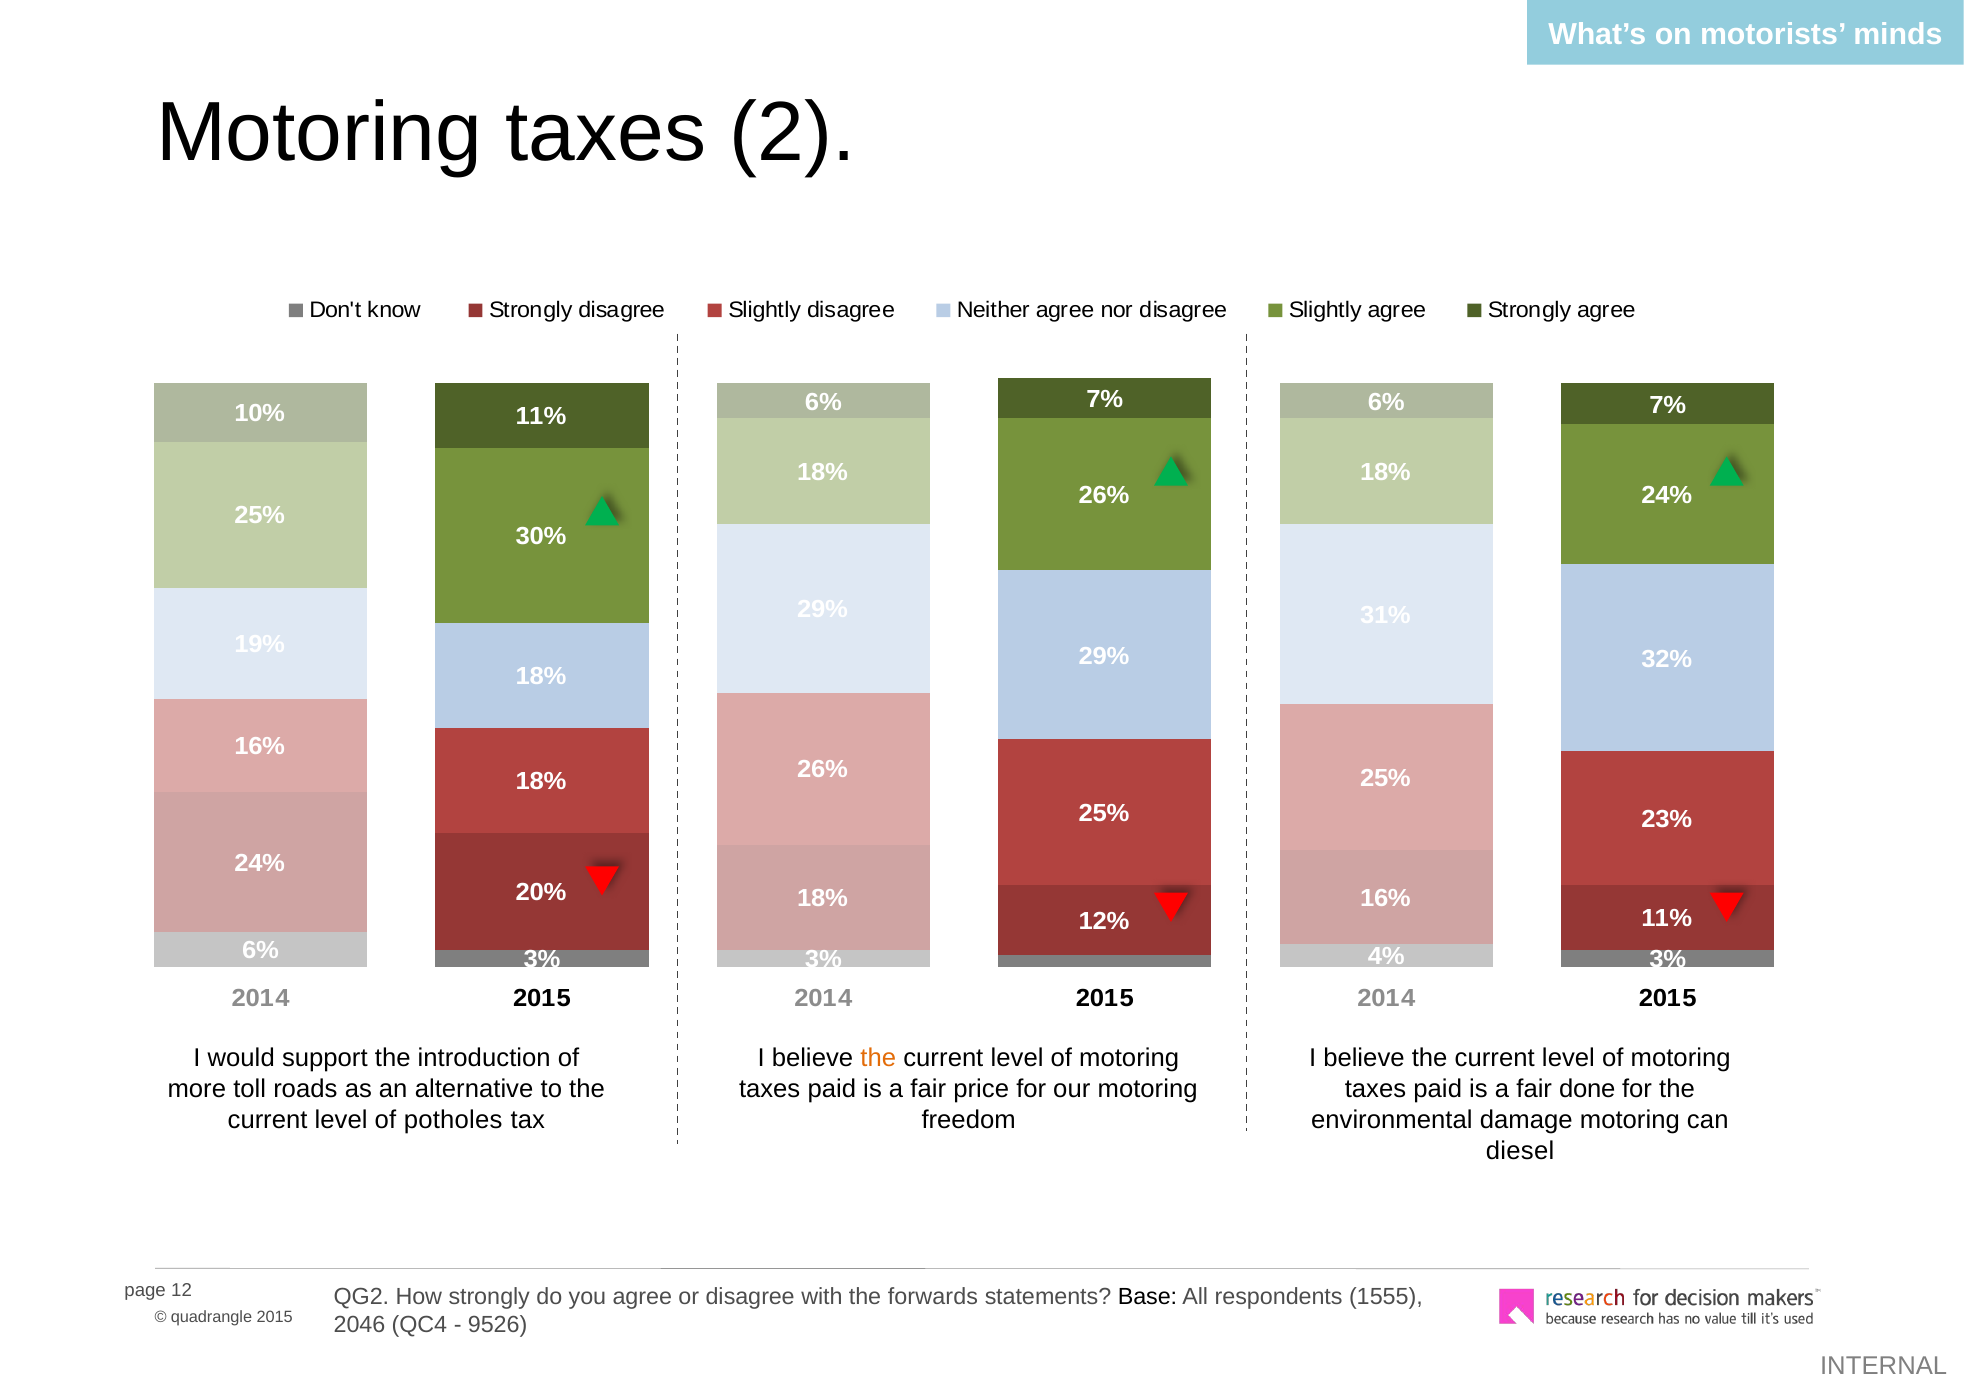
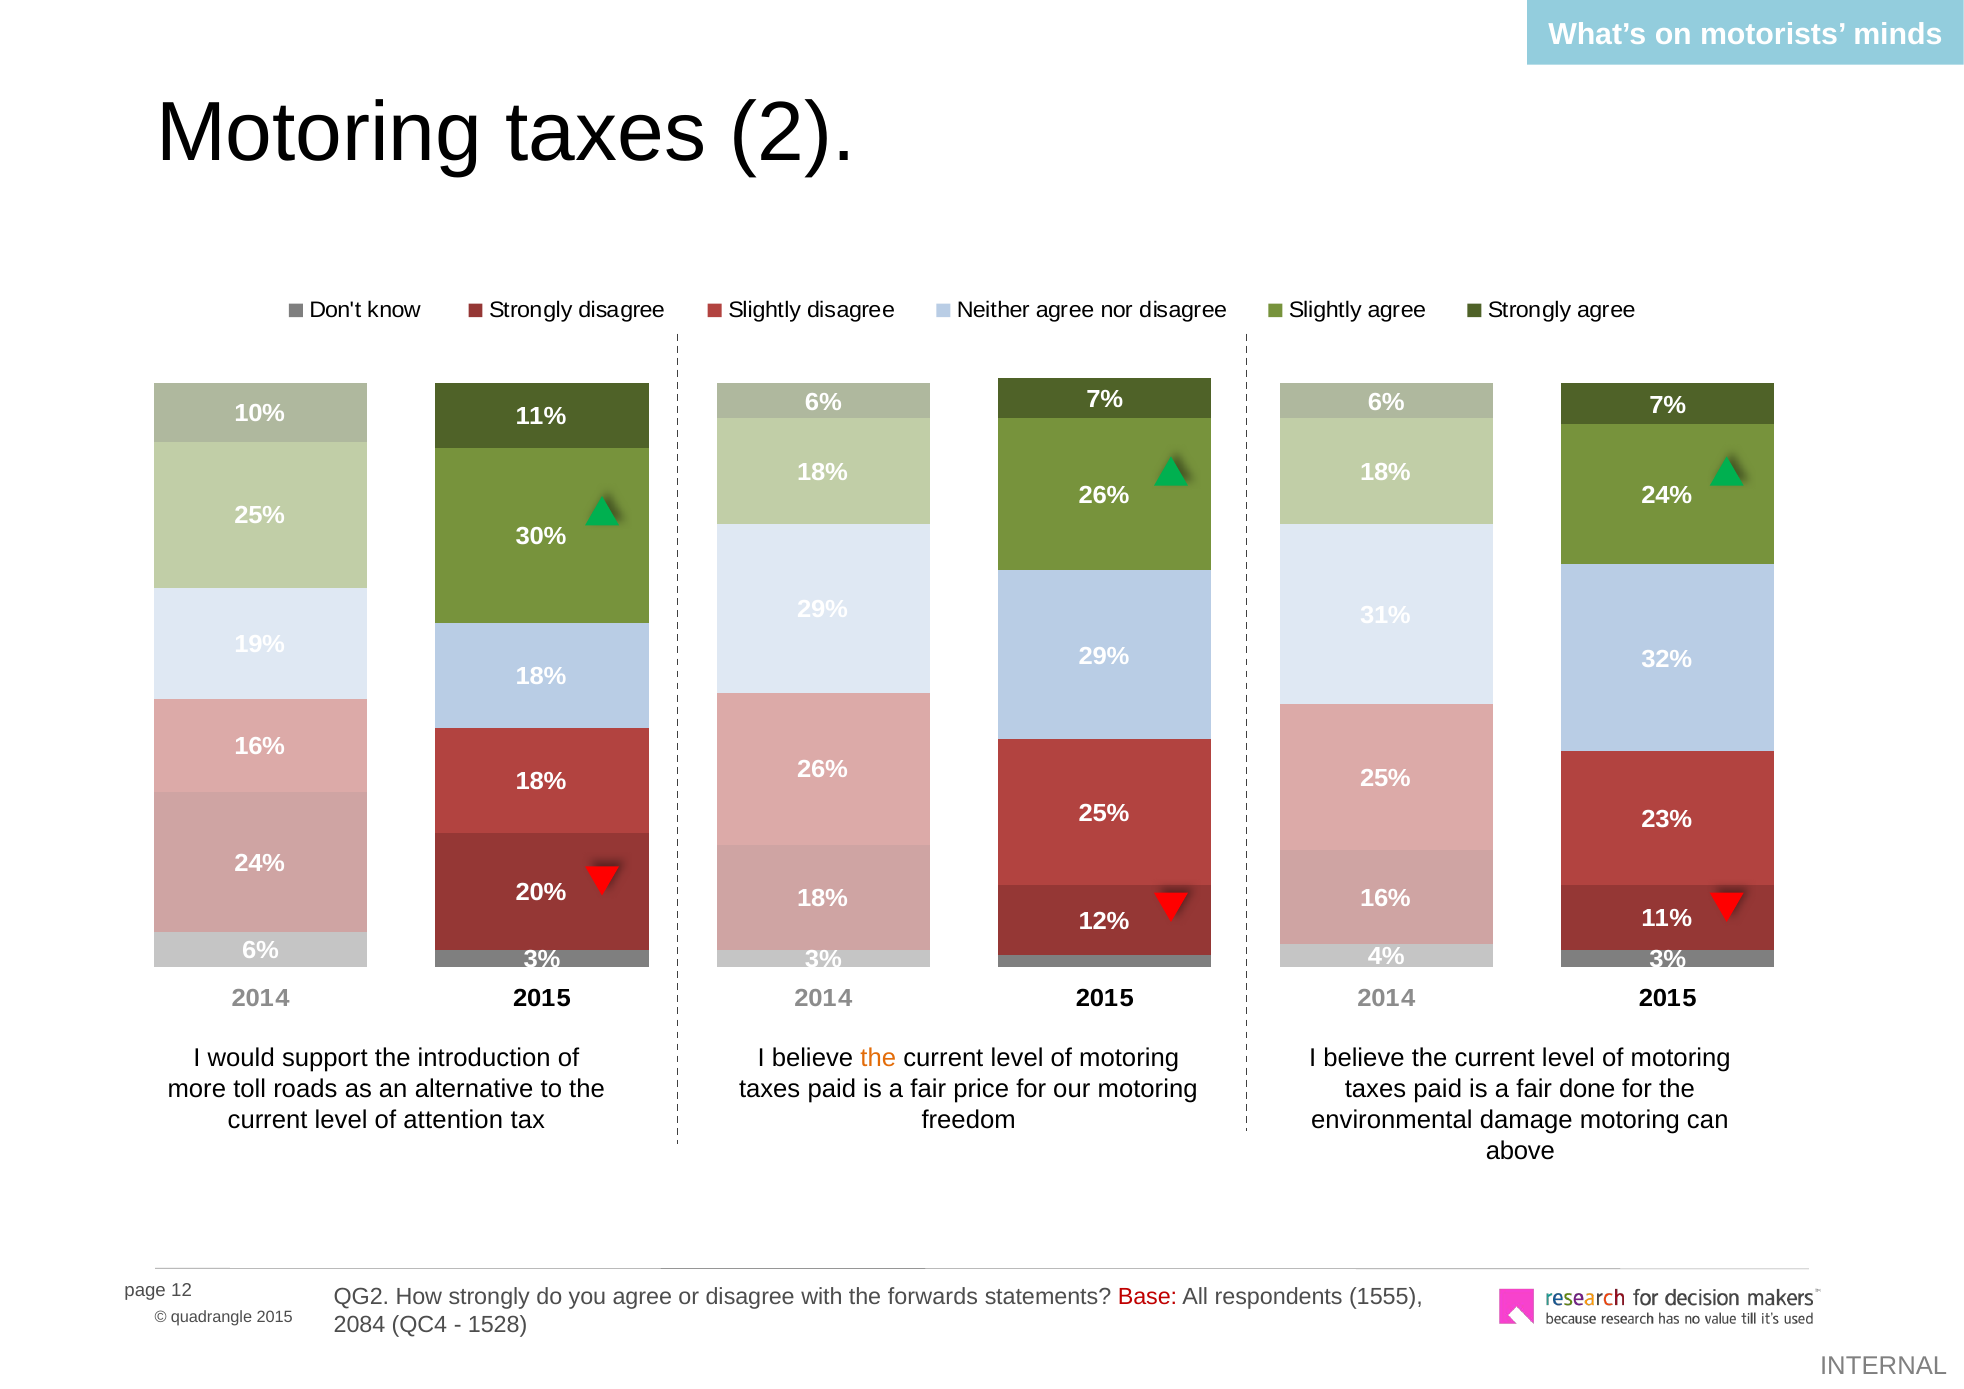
potholes: potholes -> attention (453, 1121)
diesel: diesel -> above (1520, 1151)
Base colour: black -> red (1147, 1297)
2046: 2046 -> 2084 (360, 1325)
9526: 9526 -> 1528 (498, 1325)
